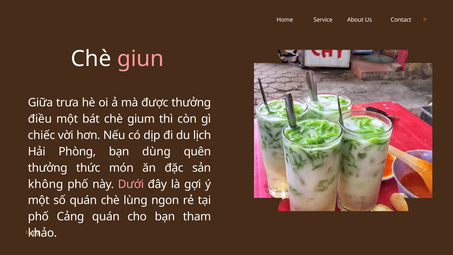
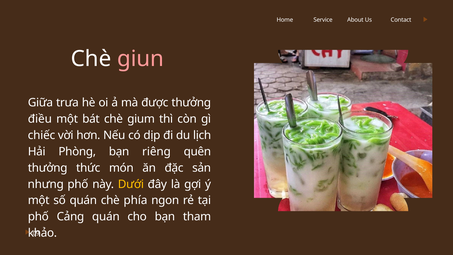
dùng: dùng -> riêng (156, 151)
không: không -> nhưng (46, 184)
Dưới colour: pink -> yellow (131, 184)
lùng: lùng -> phía (135, 200)
